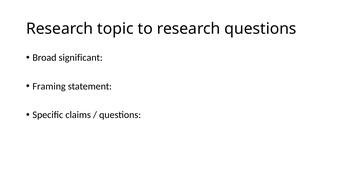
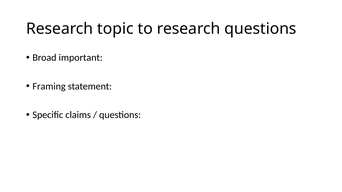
significant: significant -> important (81, 58)
